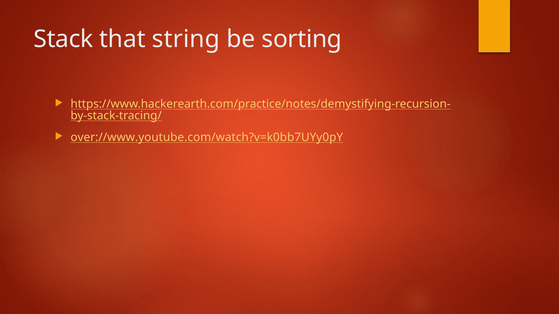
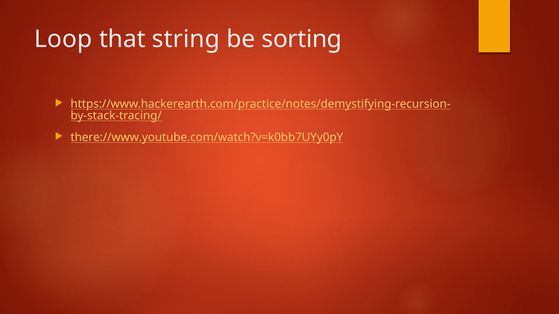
Stack: Stack -> Loop (63, 39)
over://www.youtube.com/watch?v=k0bb7UYy0pY: over://www.youtube.com/watch?v=k0bb7UYy0pY -> there://www.youtube.com/watch?v=k0bb7UYy0pY (207, 137)
